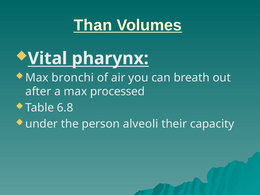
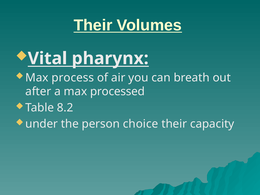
Than: Than -> Their (93, 25)
bronchi: bronchi -> process (73, 78)
6.8: 6.8 -> 8.2 (65, 108)
alveoli: alveoli -> choice (141, 124)
